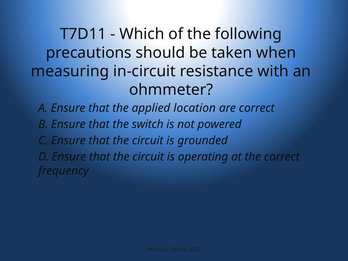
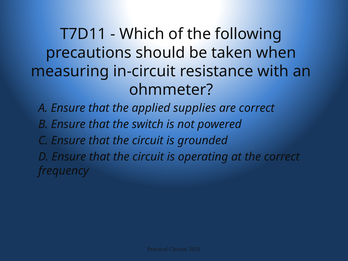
location: location -> supplies (195, 108)
